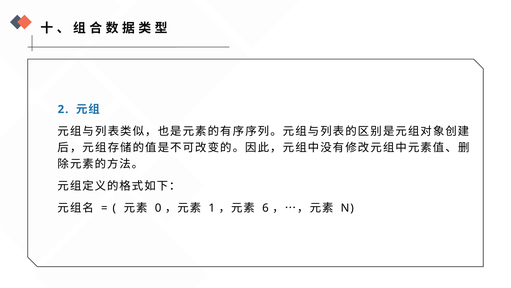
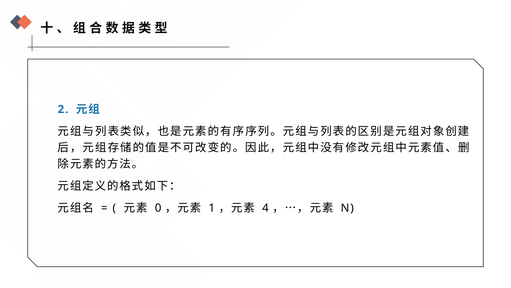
6: 6 -> 4 (265, 208)
